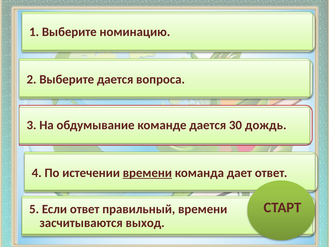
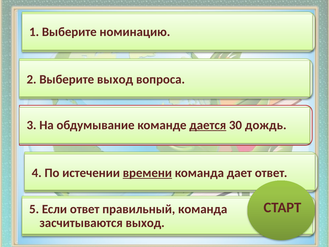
Выберите дается: дается -> выход (115, 79)
дается underline: none -> present (208, 125)
правильный времени: времени -> команда (203, 209)
